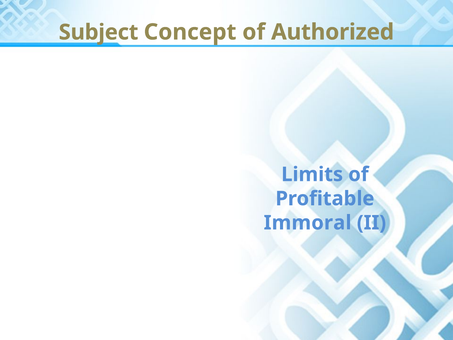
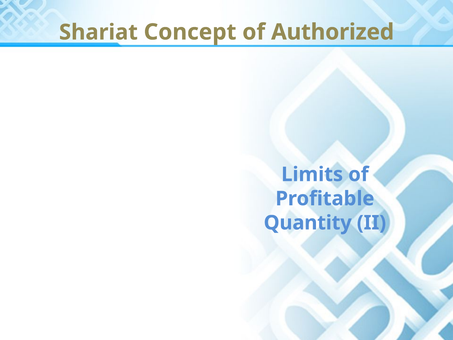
Subject: Subject -> Shariat (98, 32)
Immoral: Immoral -> Quantity (308, 223)
